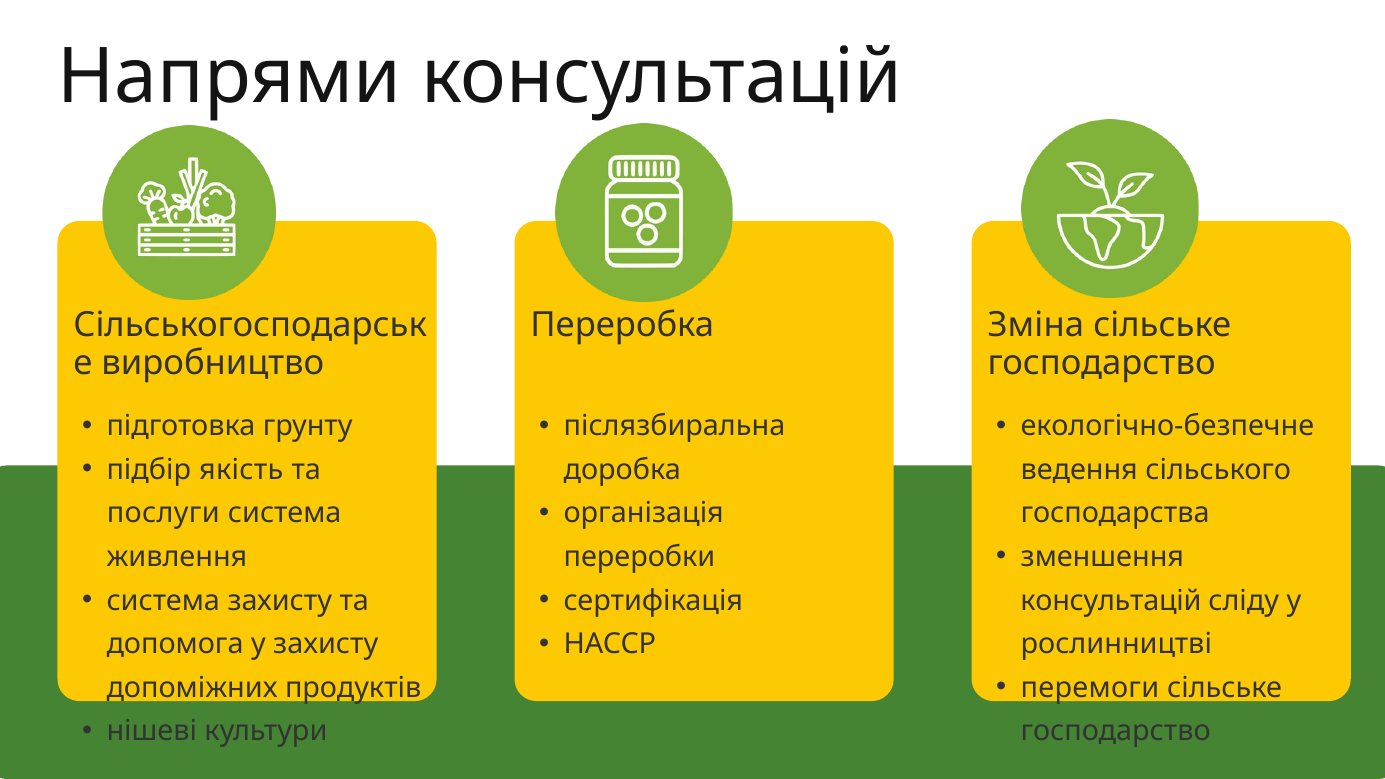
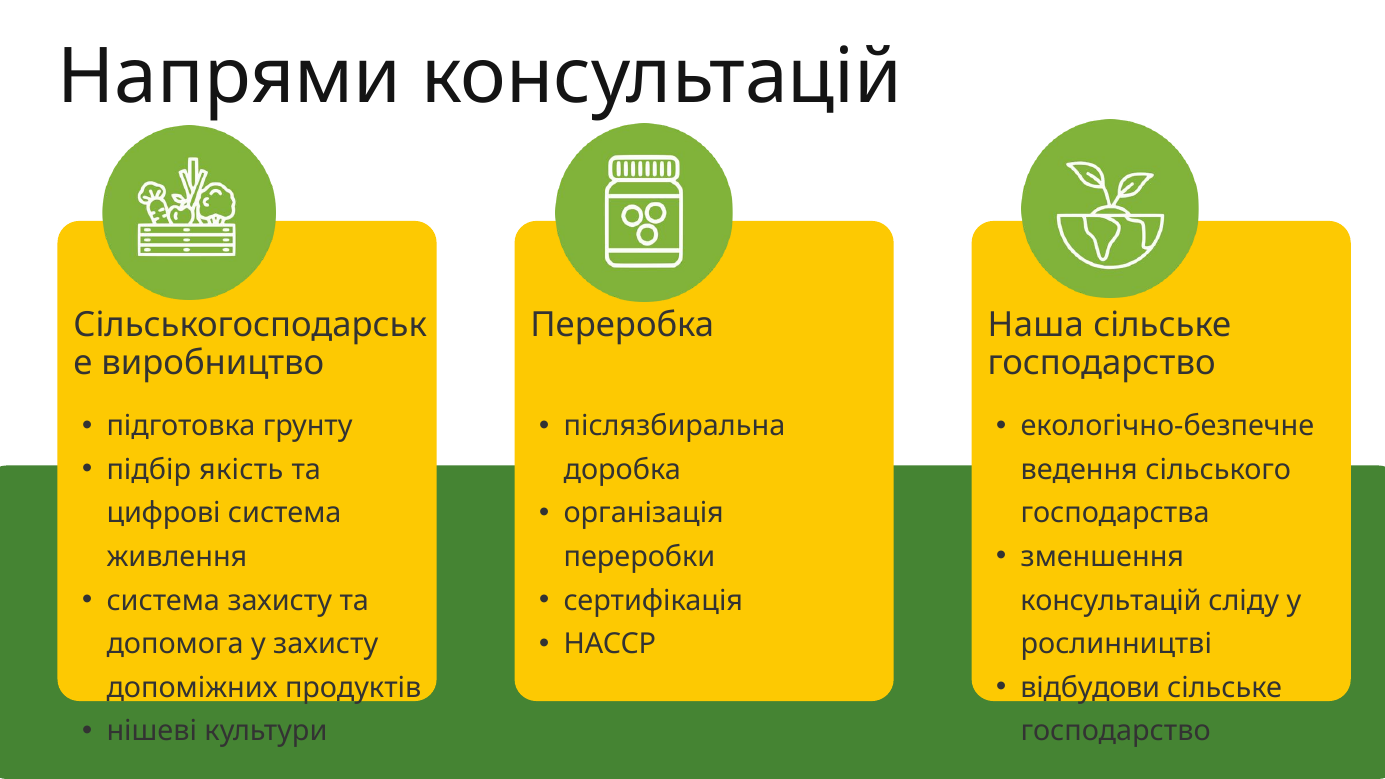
Зміна: Зміна -> Наша (1036, 325)
послуги: послуги -> цифрові (164, 513)
перемоги: перемоги -> відбудови (1090, 688)
